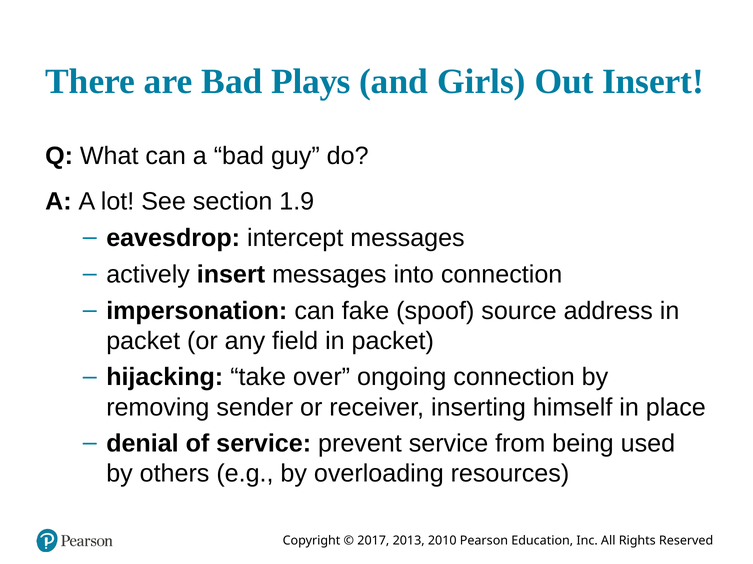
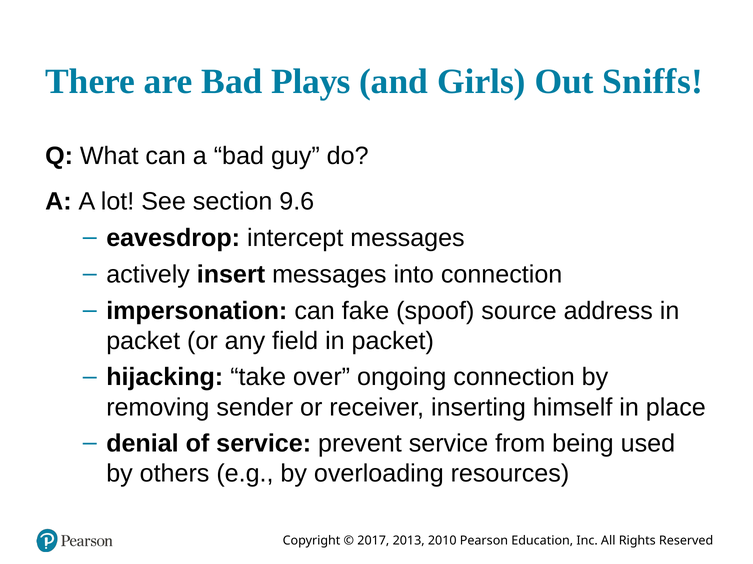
Out Insert: Insert -> Sniffs (653, 82)
1.9: 1.9 -> 9.6 (297, 202)
